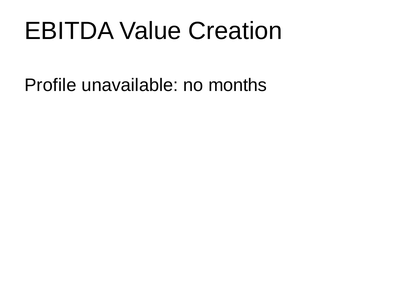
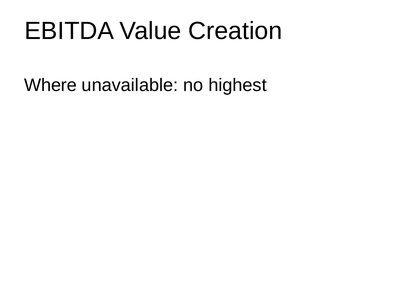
Profile: Profile -> Where (51, 85)
months: months -> highest (238, 85)
